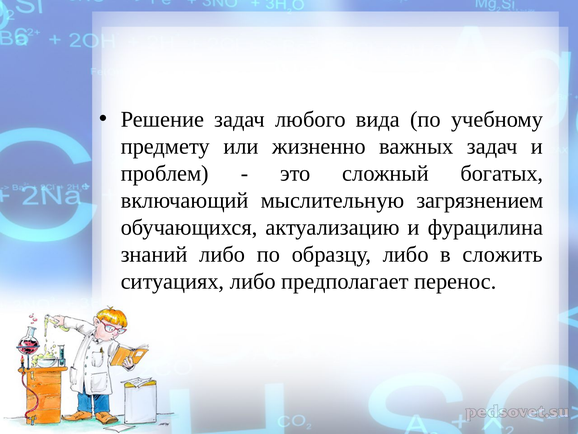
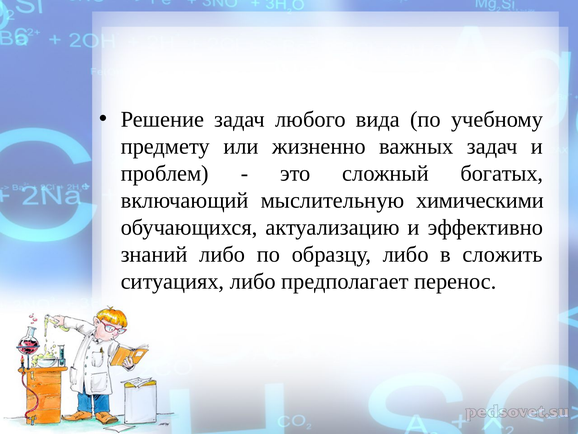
загрязнением: загрязнением -> химическими (480, 200)
фурацилина: фурацилина -> эффективно (485, 227)
